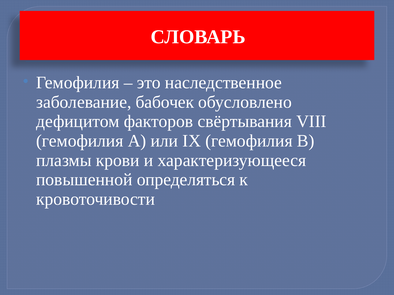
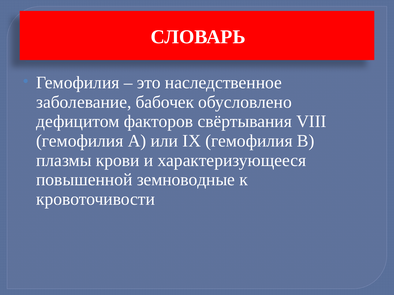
определяться: определяться -> земноводные (186, 180)
